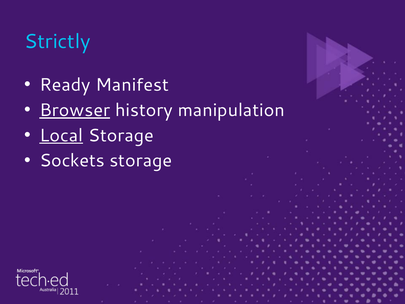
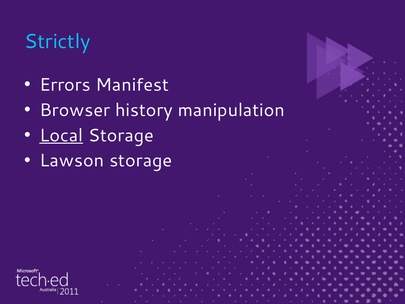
Ready: Ready -> Errors (65, 85)
Browser underline: present -> none (75, 110)
Sockets: Sockets -> Lawson (72, 161)
